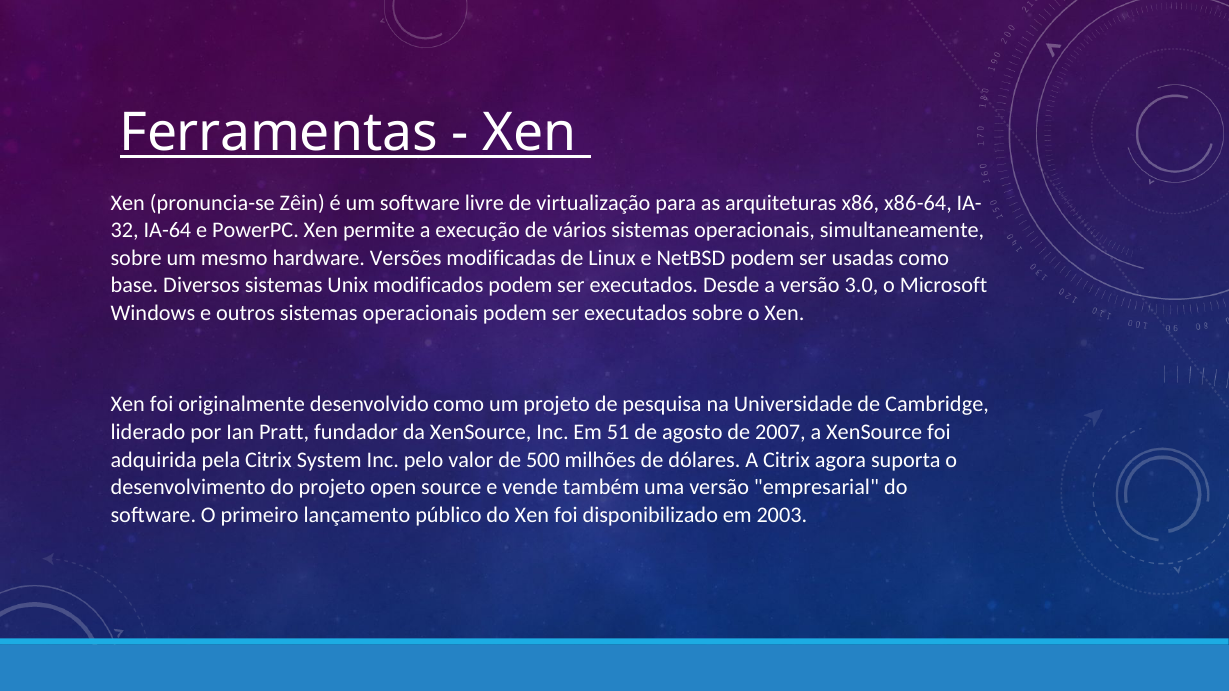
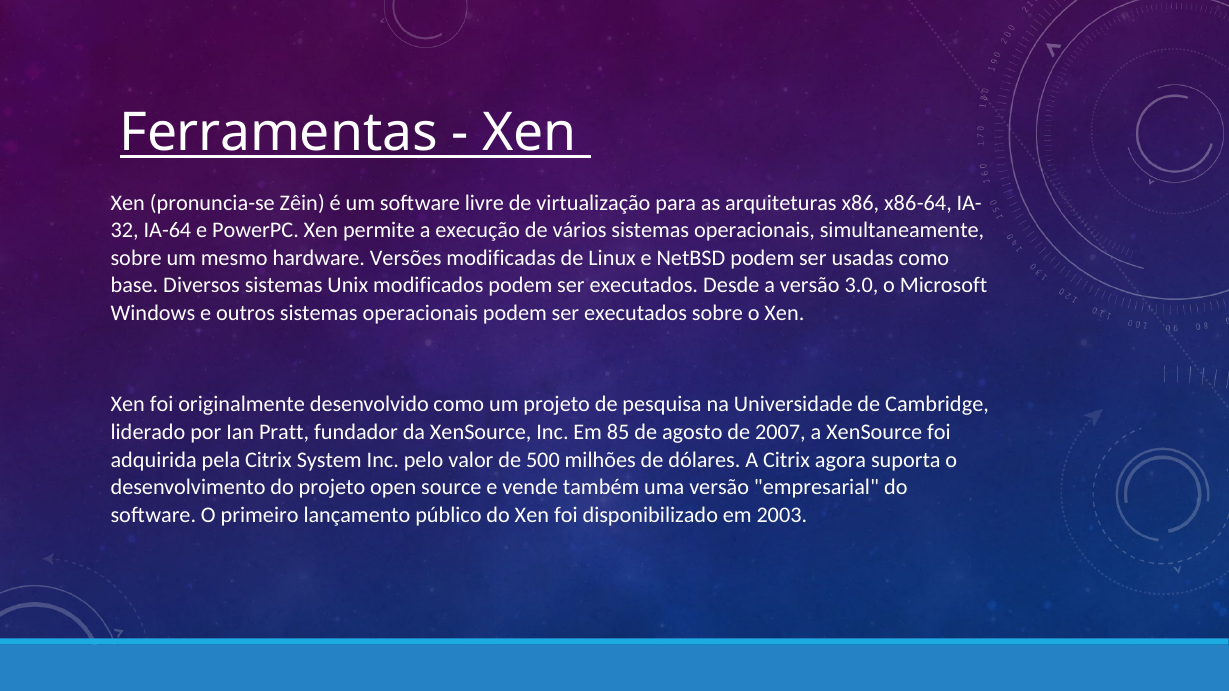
51: 51 -> 85 (618, 432)
